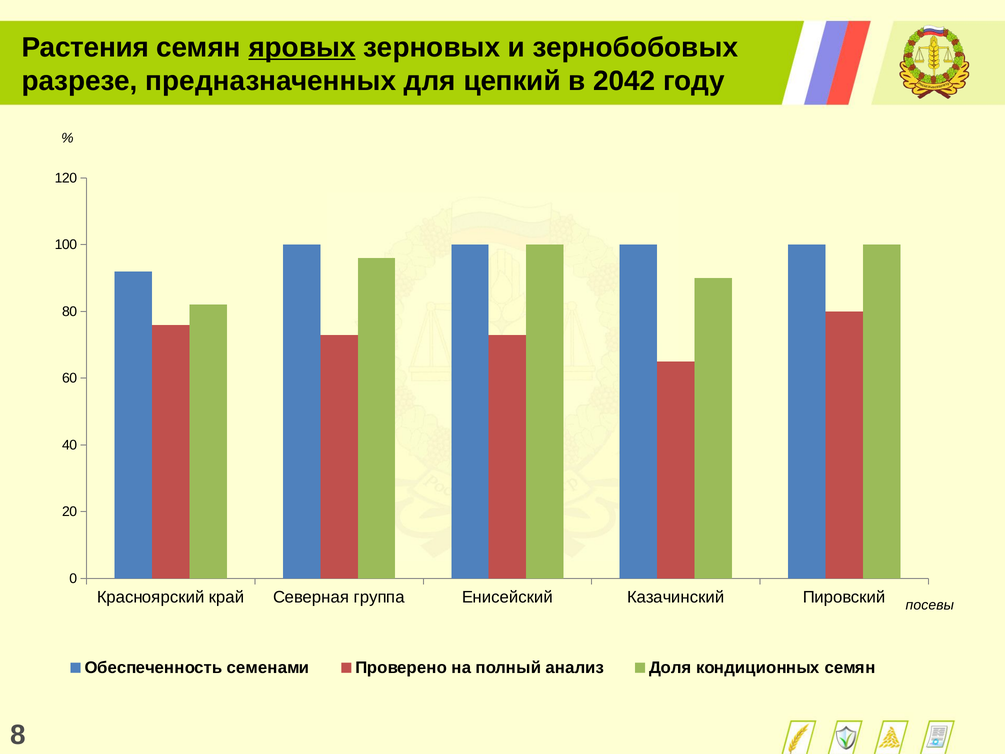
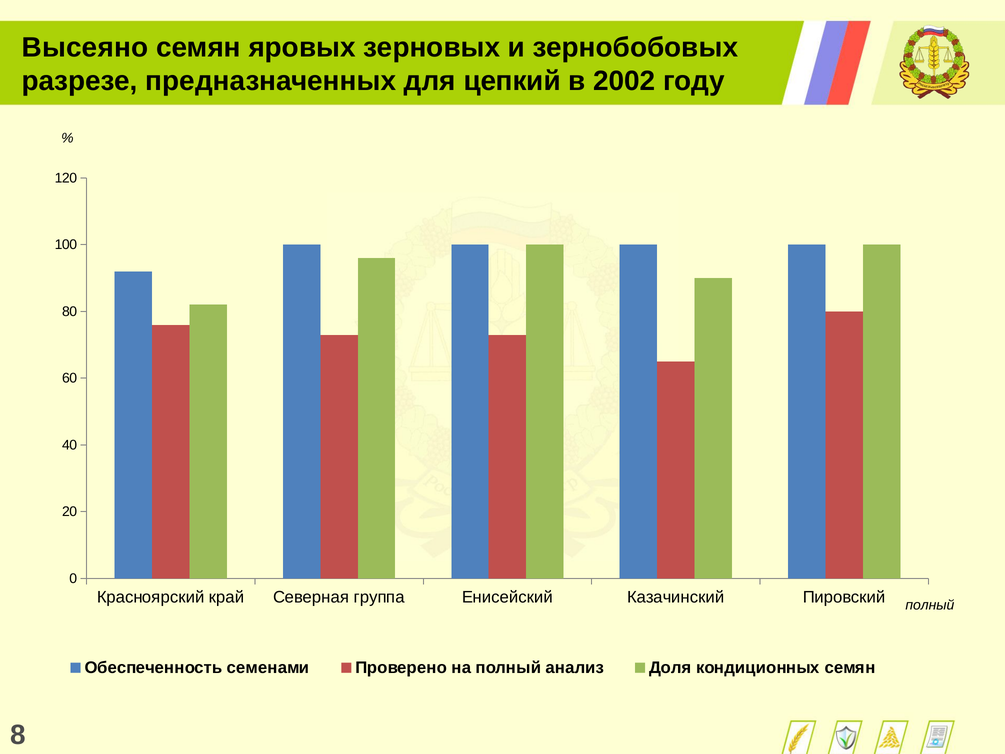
Растения: Растения -> Высеяно (85, 47)
яровых underline: present -> none (302, 47)
2042: 2042 -> 2002 (624, 81)
посевы: посевы -> полный (930, 605)
